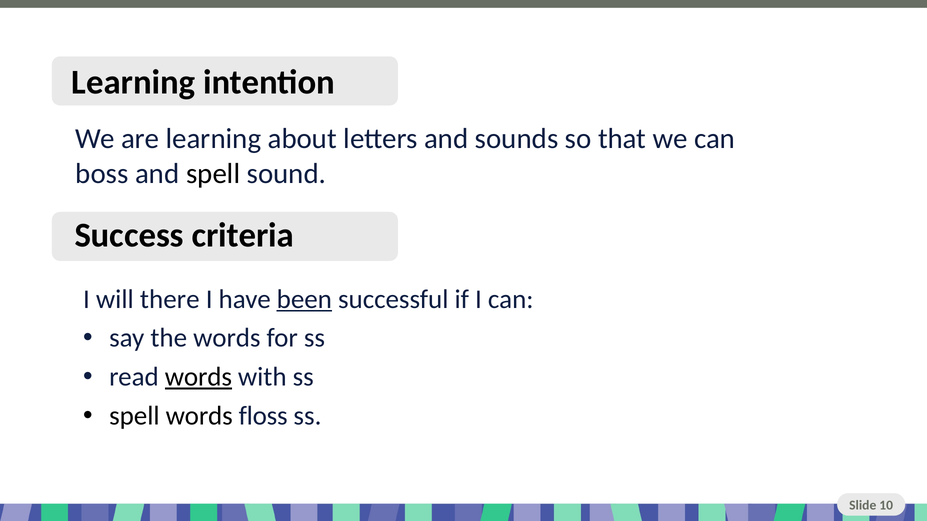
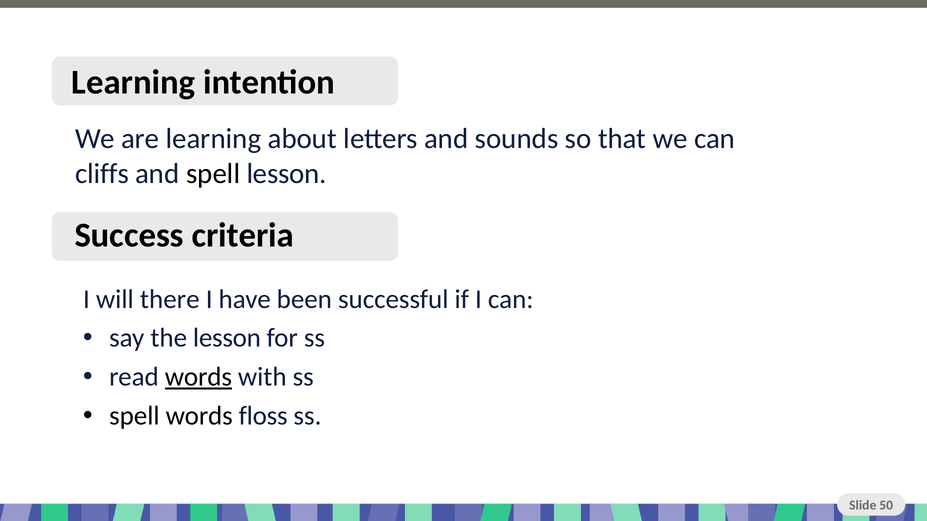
boss: boss -> cliffs (102, 174)
spell sound: sound -> lesson (286, 174)
been underline: present -> none (304, 299)
the words: words -> lesson (227, 338)
10: 10 -> 50 (886, 506)
